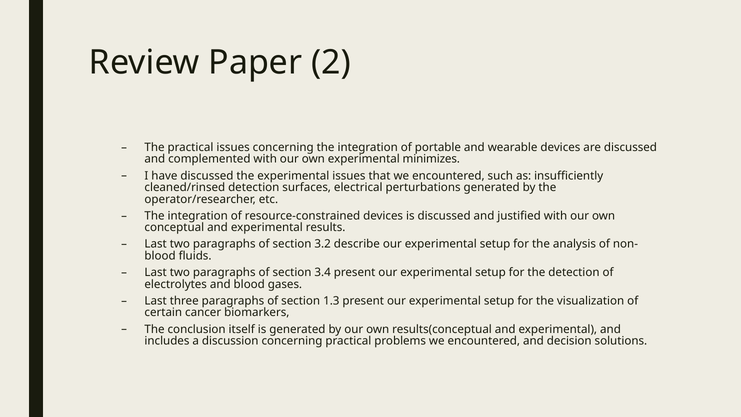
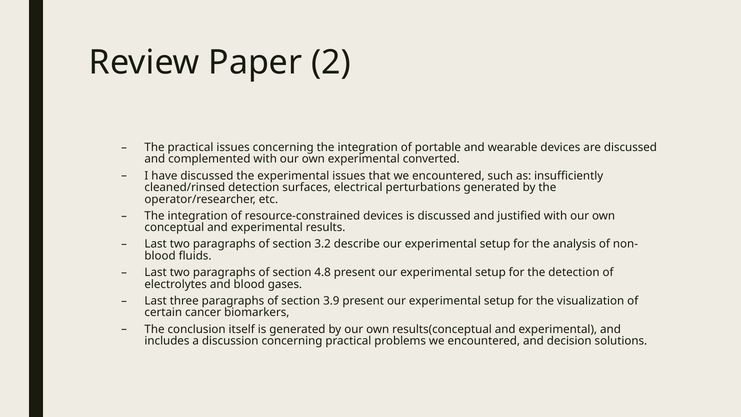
minimizes: minimizes -> converted (431, 159)
3.4: 3.4 -> 4.8 (323, 272)
1.3: 1.3 -> 3.9 (331, 301)
